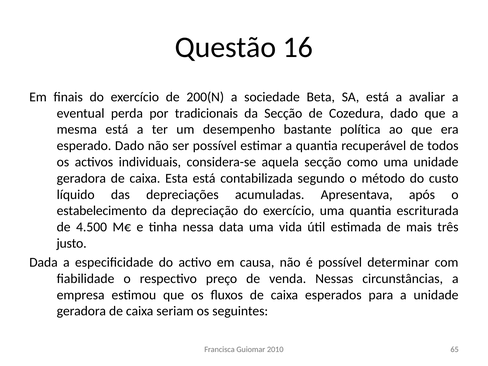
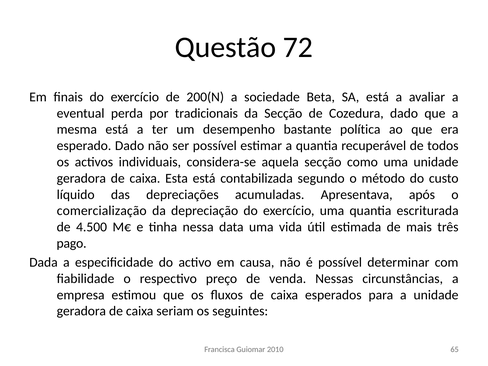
16: 16 -> 72 (298, 47)
estabelecimento: estabelecimento -> comercialização (102, 211)
justo: justo -> pago (72, 243)
